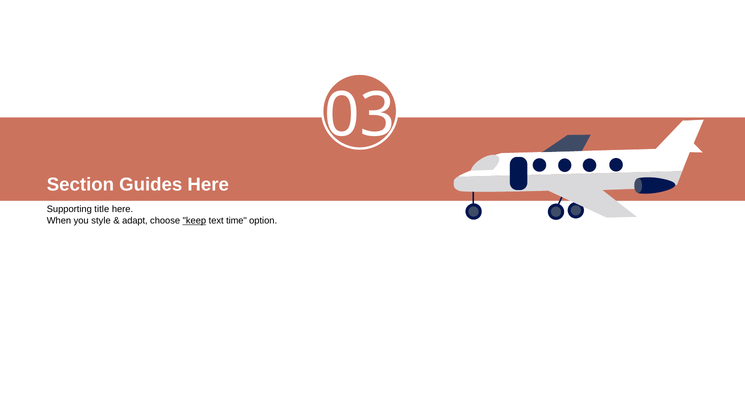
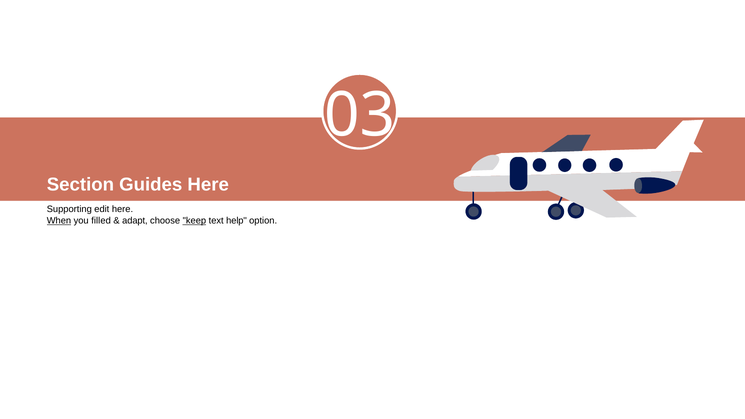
title: title -> edit (102, 209)
When underline: none -> present (59, 221)
style: style -> filled (101, 221)
time: time -> help (236, 221)
